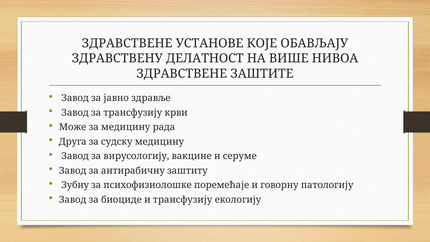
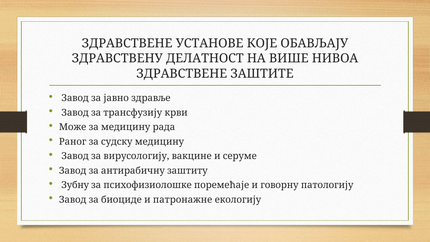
Друга: Друга -> Раног (73, 142)
и трансфузију: трансфузију -> патронажне (183, 200)
